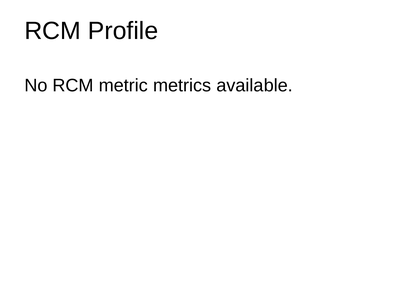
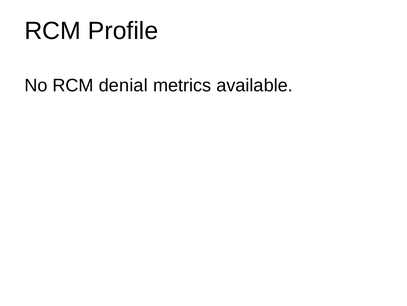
metric: metric -> denial (123, 85)
